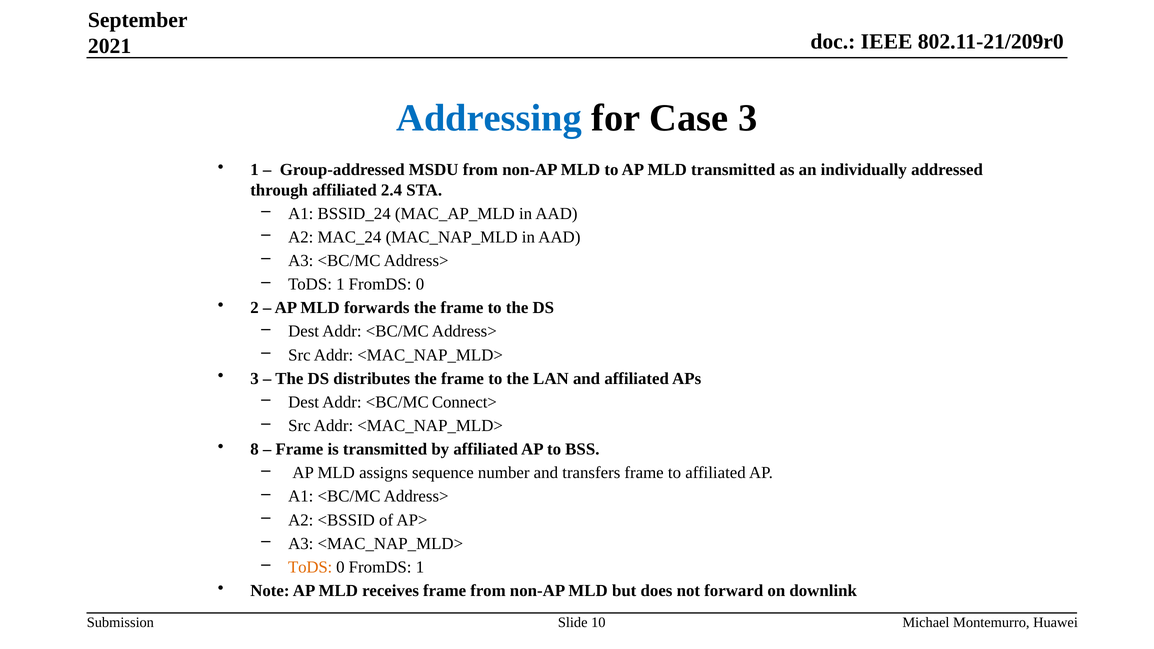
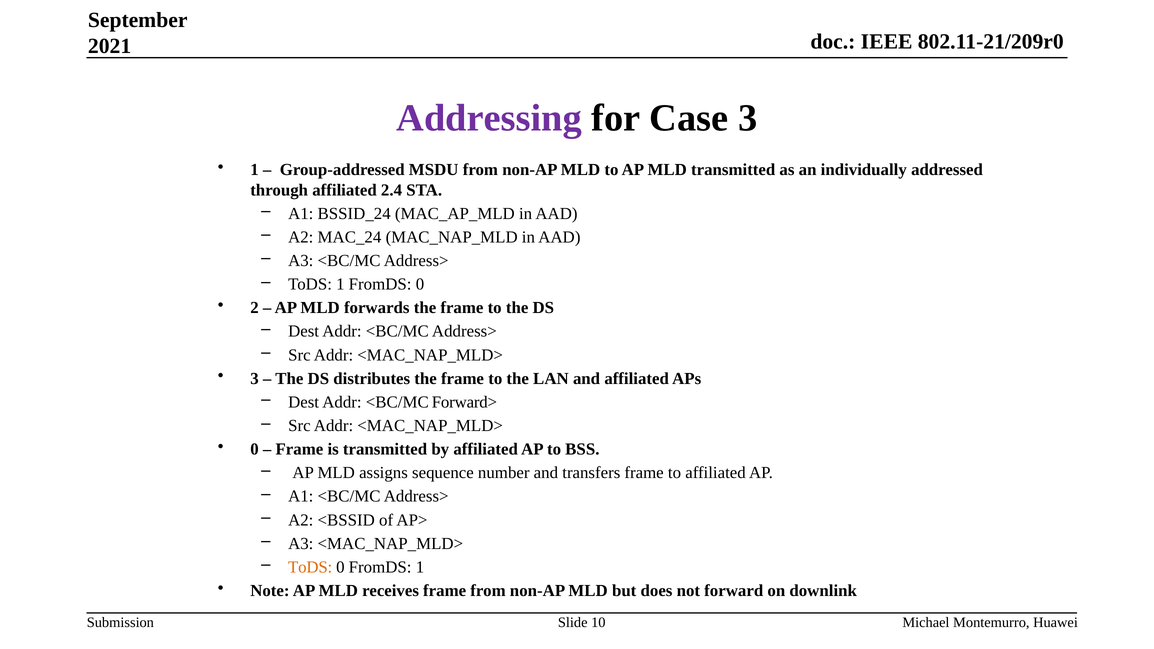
Addressing colour: blue -> purple (489, 118)
Connect>: Connect> -> Forward> (464, 402)
8: 8 -> 0 (255, 449)
